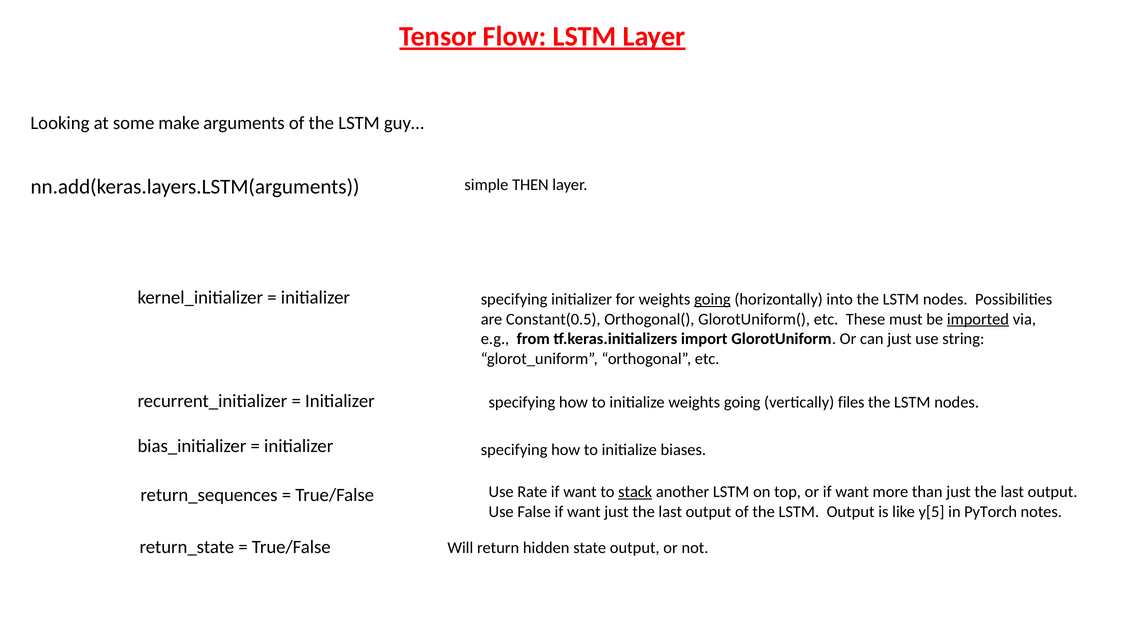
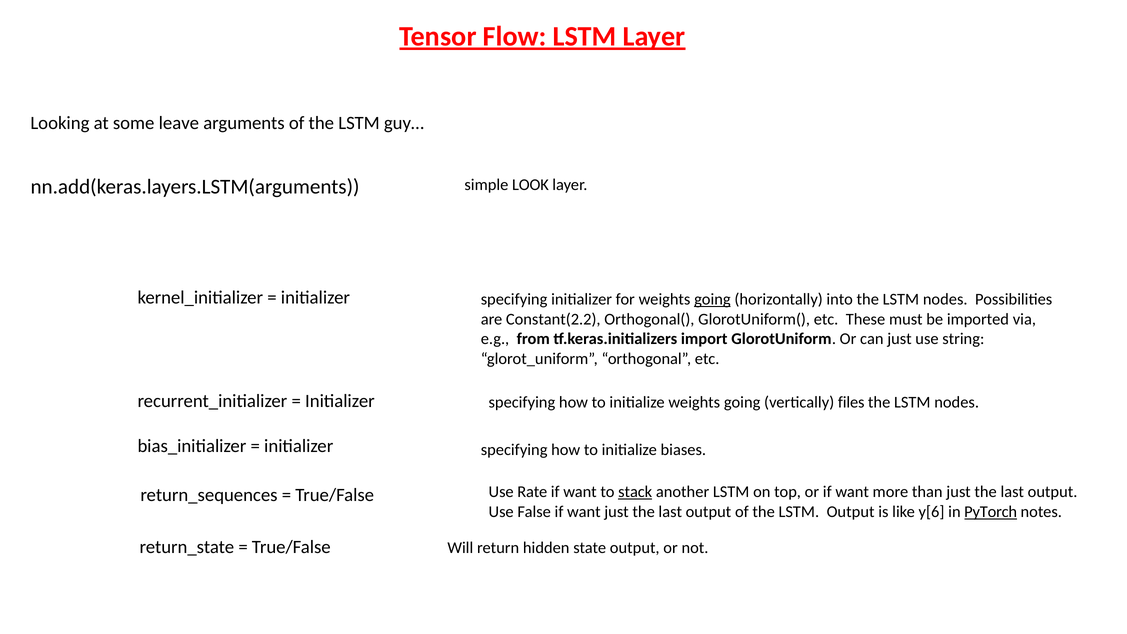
make: make -> leave (179, 123)
THEN: THEN -> LOOK (530, 185)
Constant(0.5: Constant(0.5 -> Constant(2.2 (553, 319)
imported underline: present -> none (978, 319)
y[5: y[5 -> y[6 (932, 512)
PyTorch underline: none -> present (991, 512)
